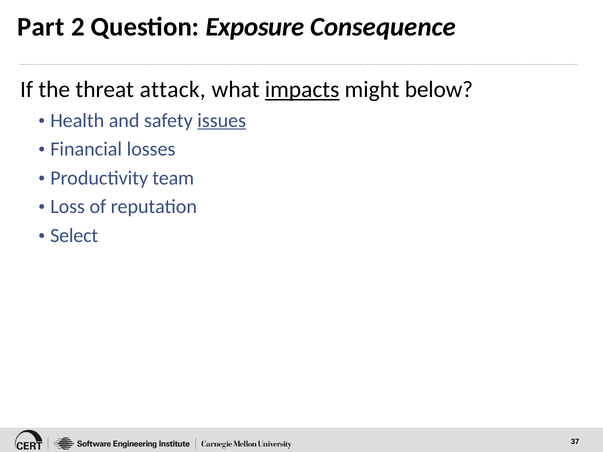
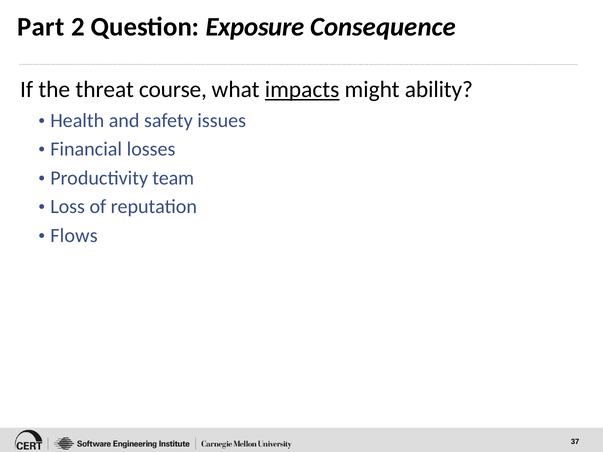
attack: attack -> course (173, 90)
below: below -> ability (439, 90)
issues underline: present -> none (222, 121)
Select: Select -> Flows (74, 236)
